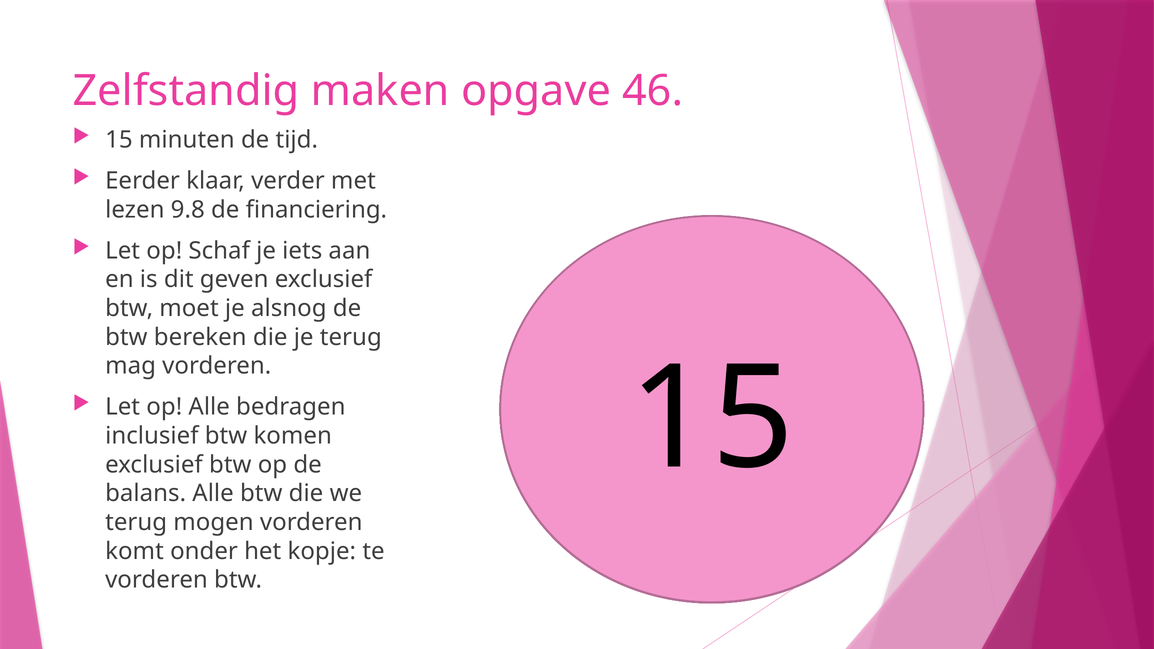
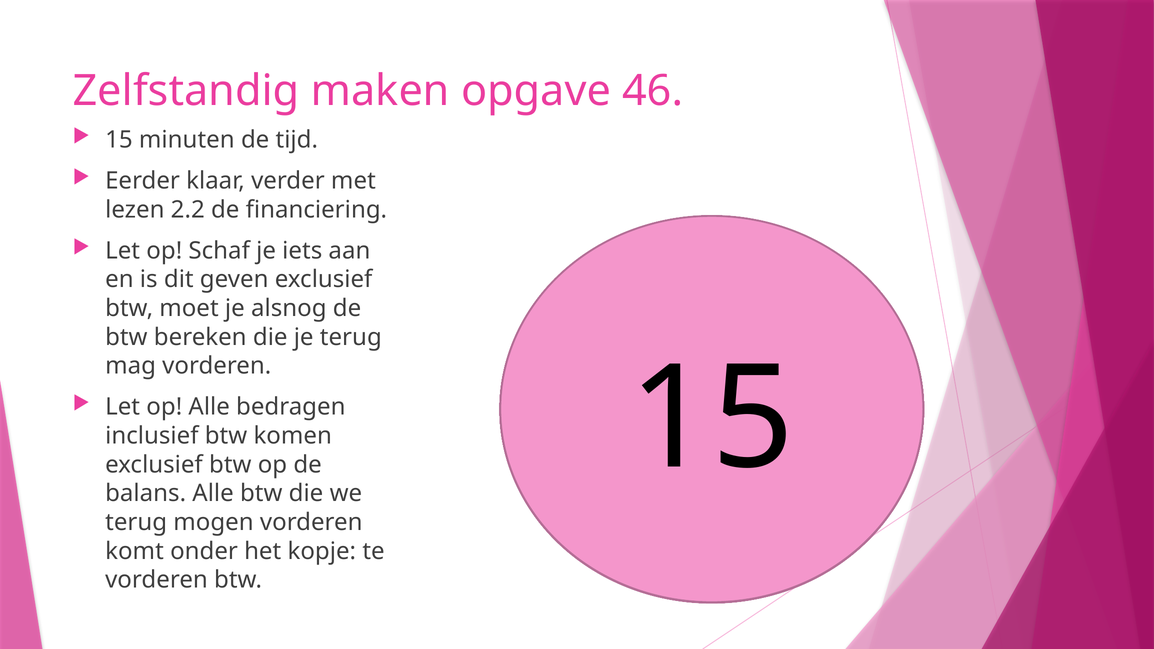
9.8: 9.8 -> 2.2 (188, 210)
